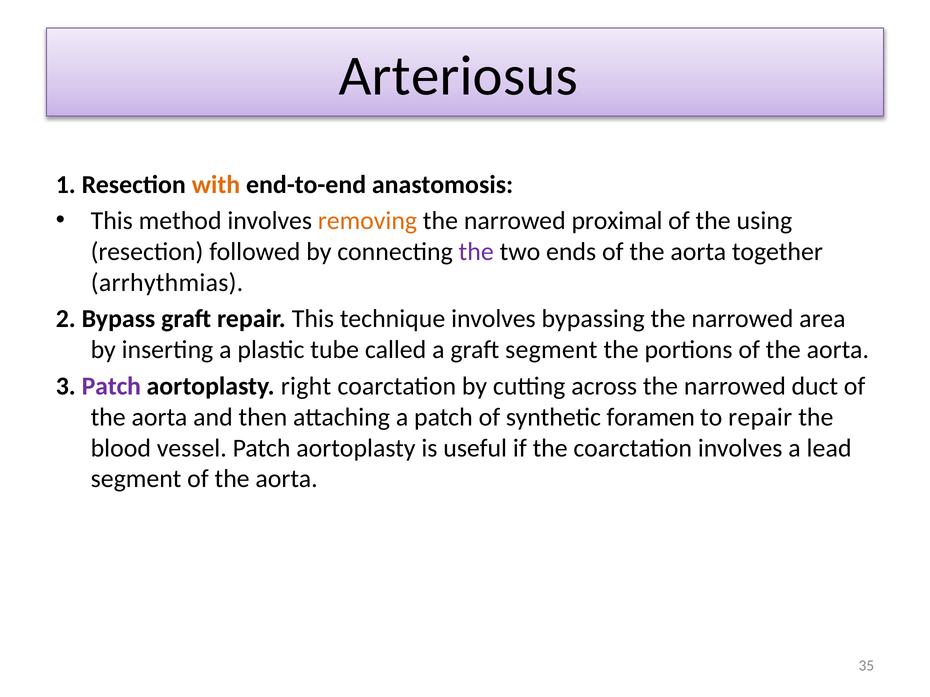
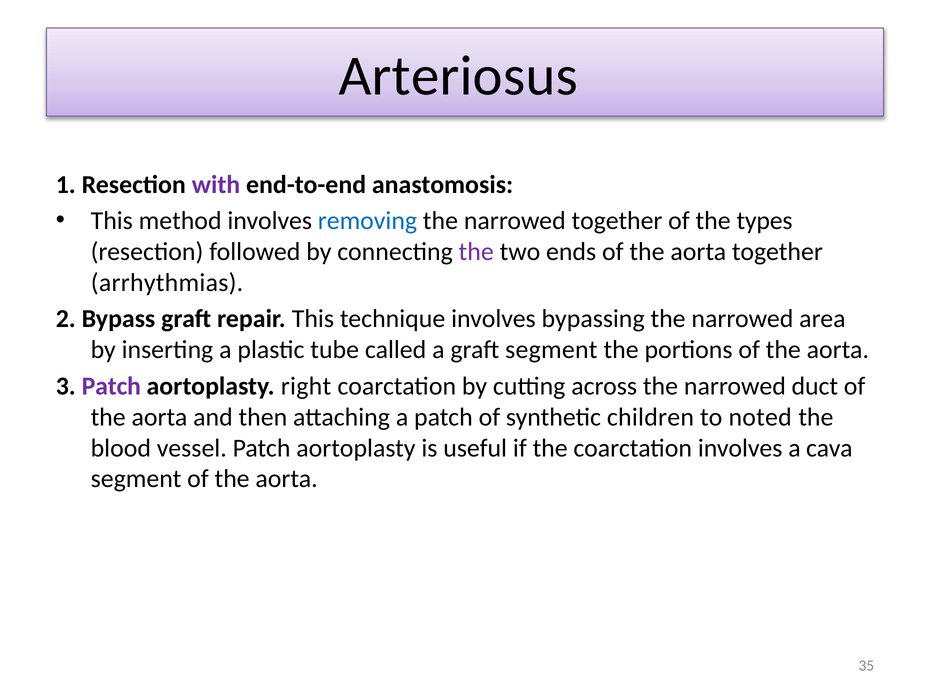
with colour: orange -> purple (216, 185)
removing colour: orange -> blue (367, 221)
narrowed proximal: proximal -> together (617, 221)
using: using -> types (765, 221)
foramen: foramen -> children (650, 417)
to repair: repair -> noted (760, 417)
lead: lead -> cava (829, 448)
